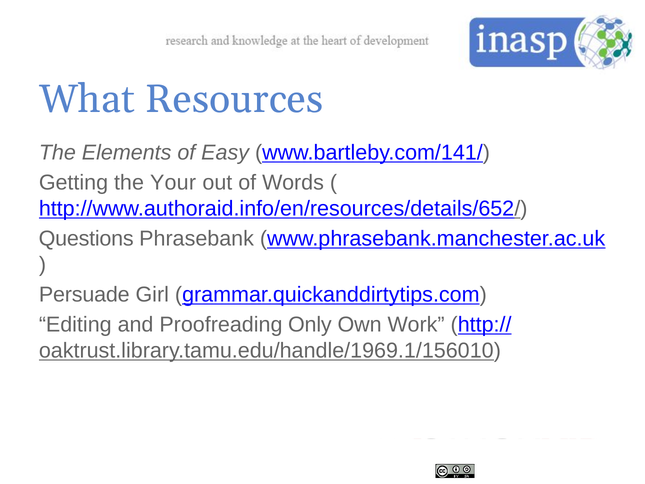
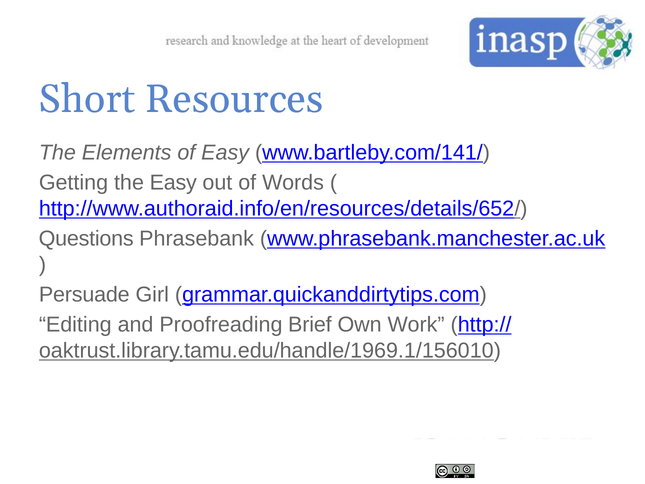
What: What -> Short (87, 99)
the Your: Your -> Easy (173, 183)
Only: Only -> Brief (310, 324)
